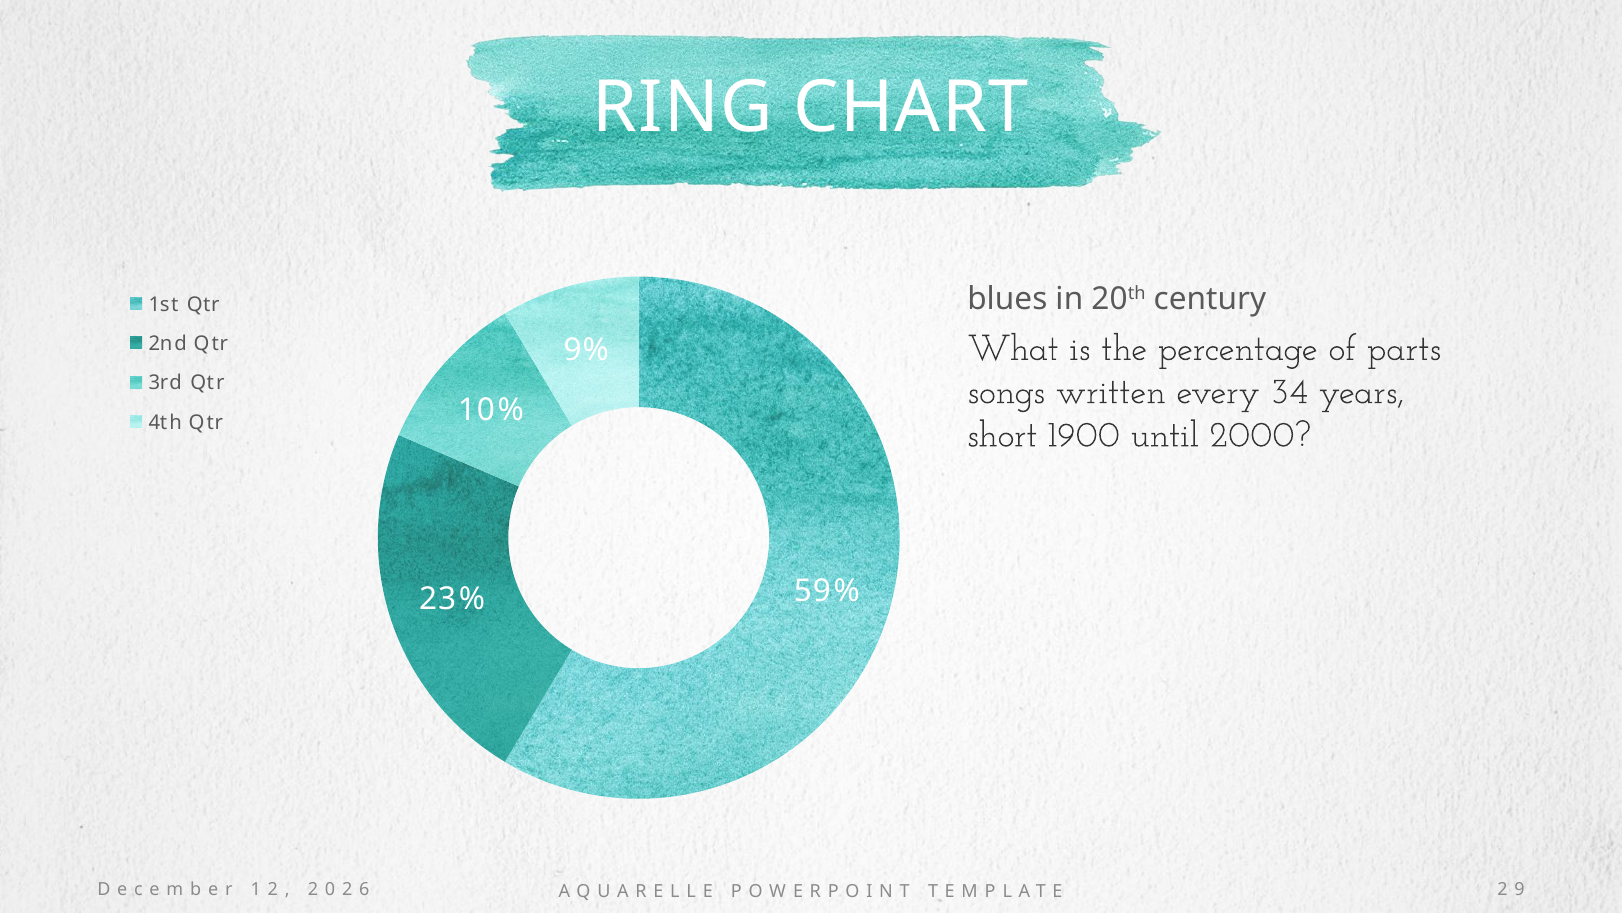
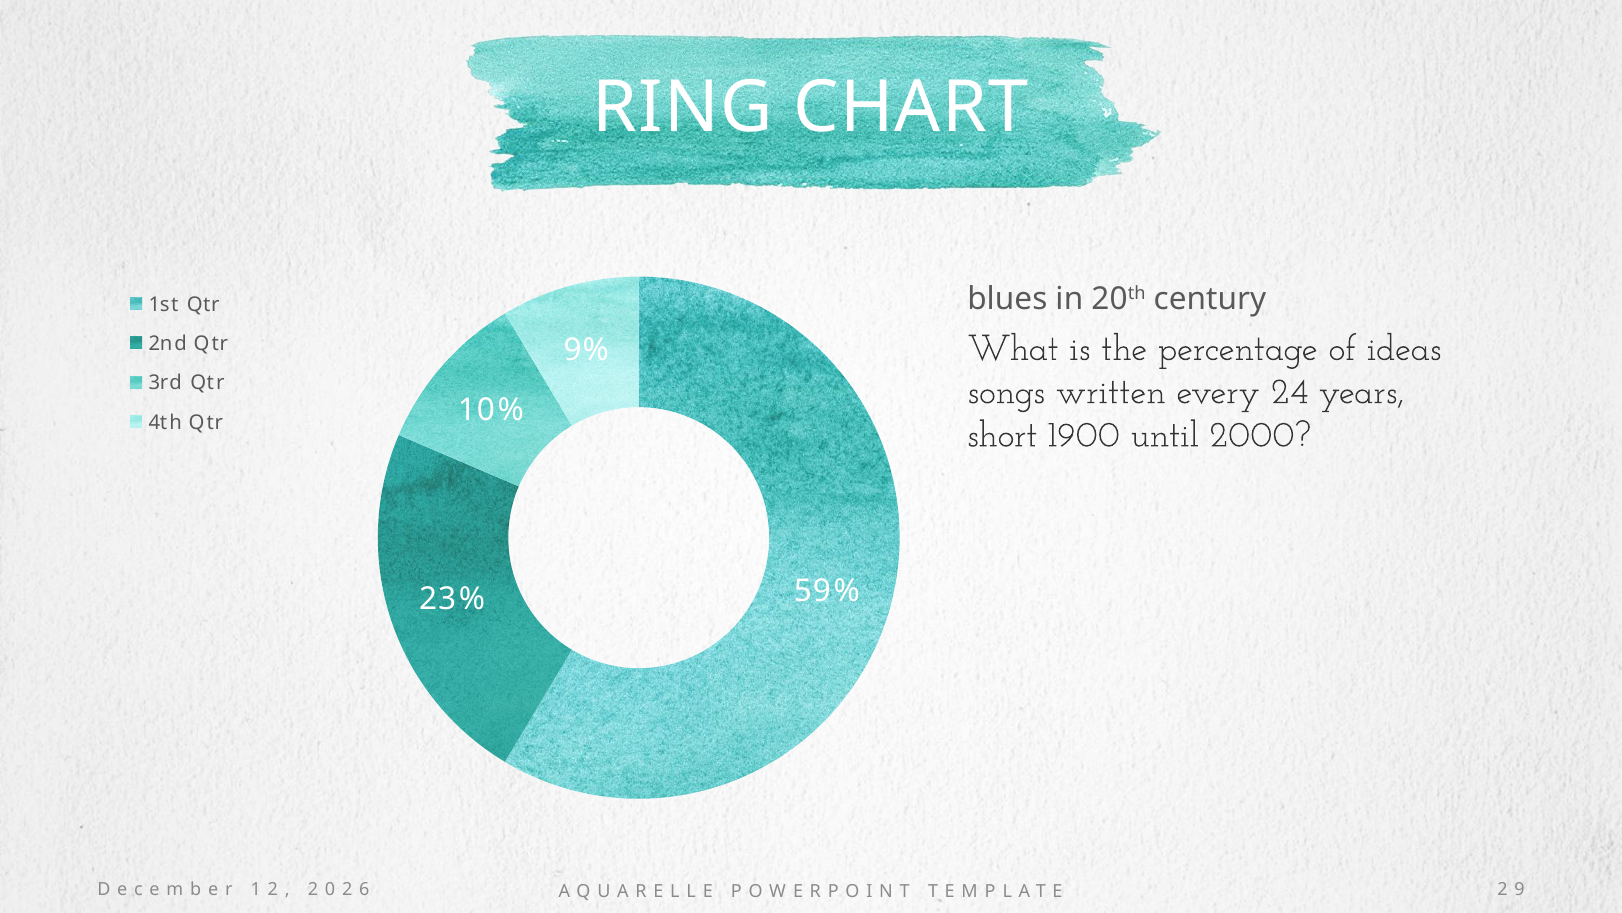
parts: parts -> ideas (1404, 348)
34: 34 -> 24 (1290, 391)
